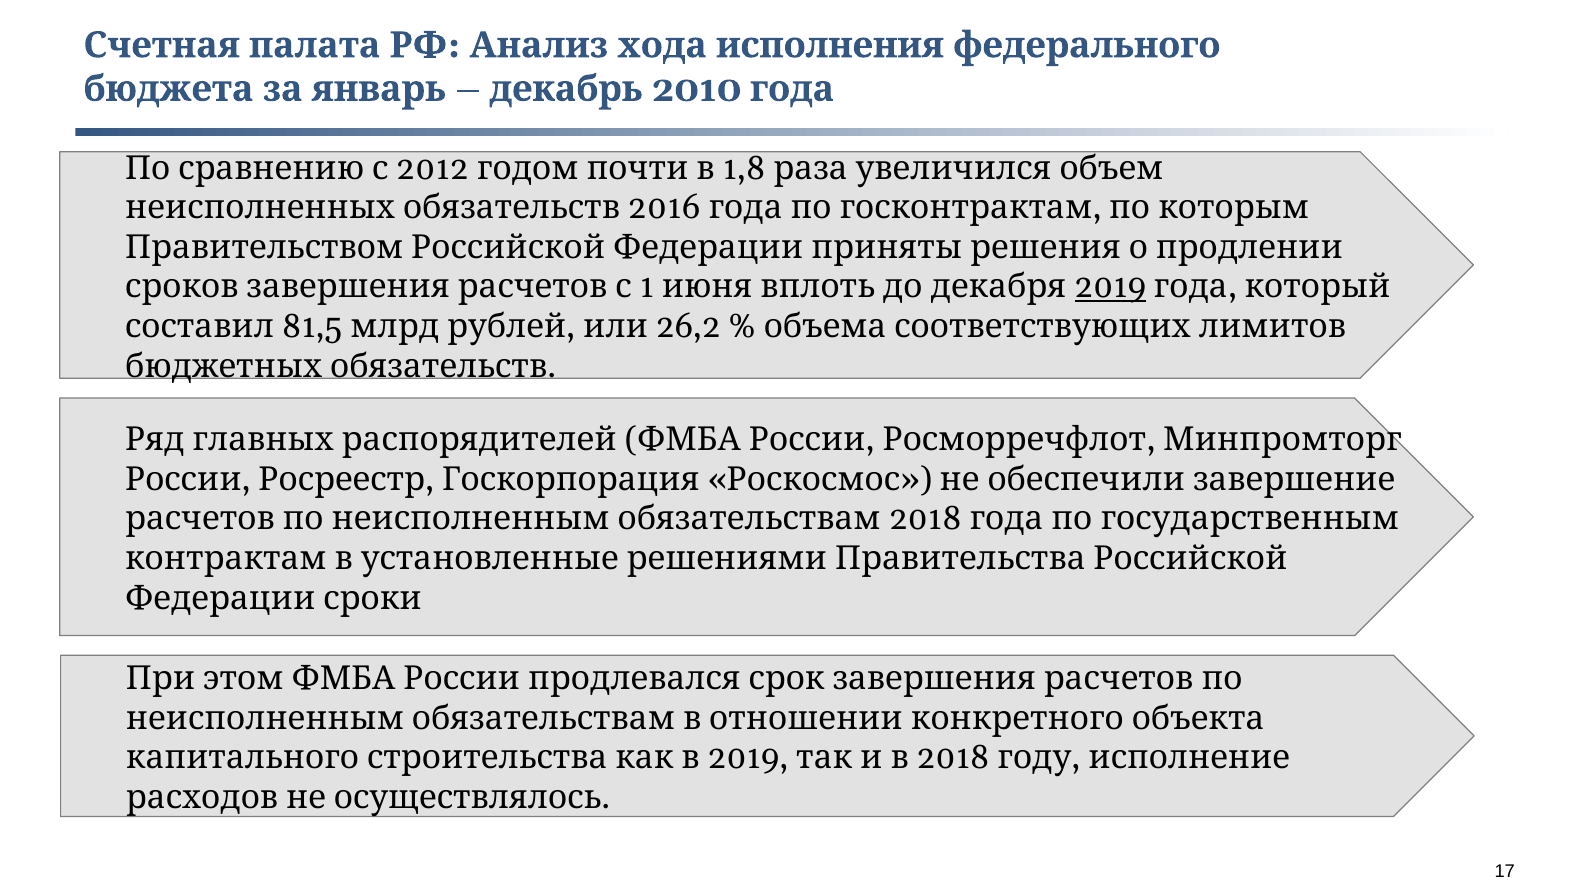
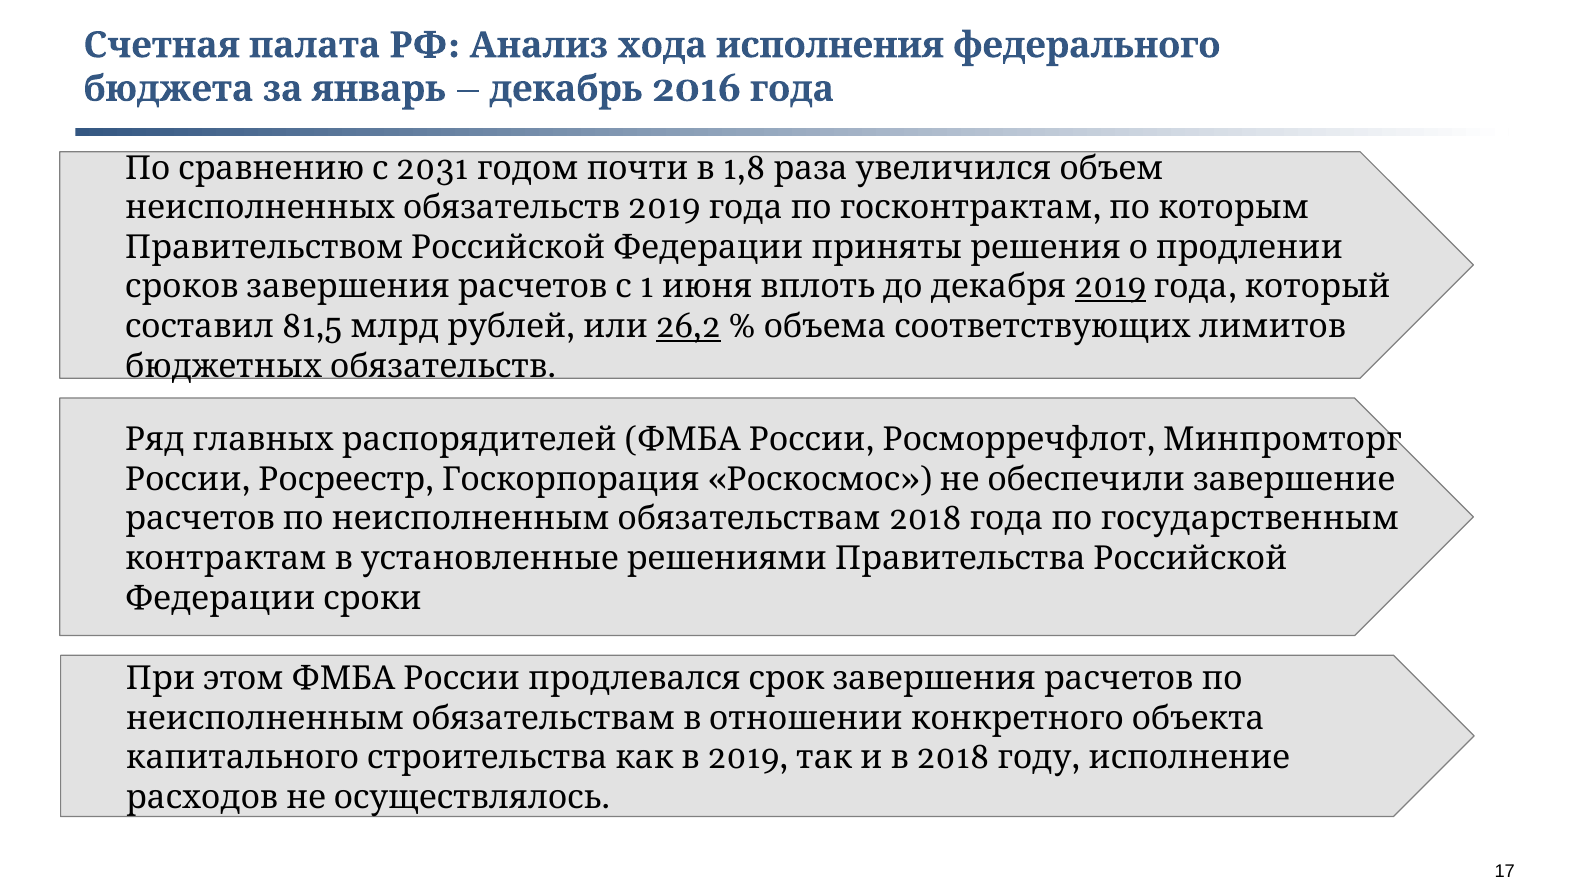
2010: 2010 -> 2016 (697, 89)
2012: 2012 -> 2031 (432, 168)
2016: 2016 -> 2019 (664, 208)
26,2 underline: none -> present (688, 327)
